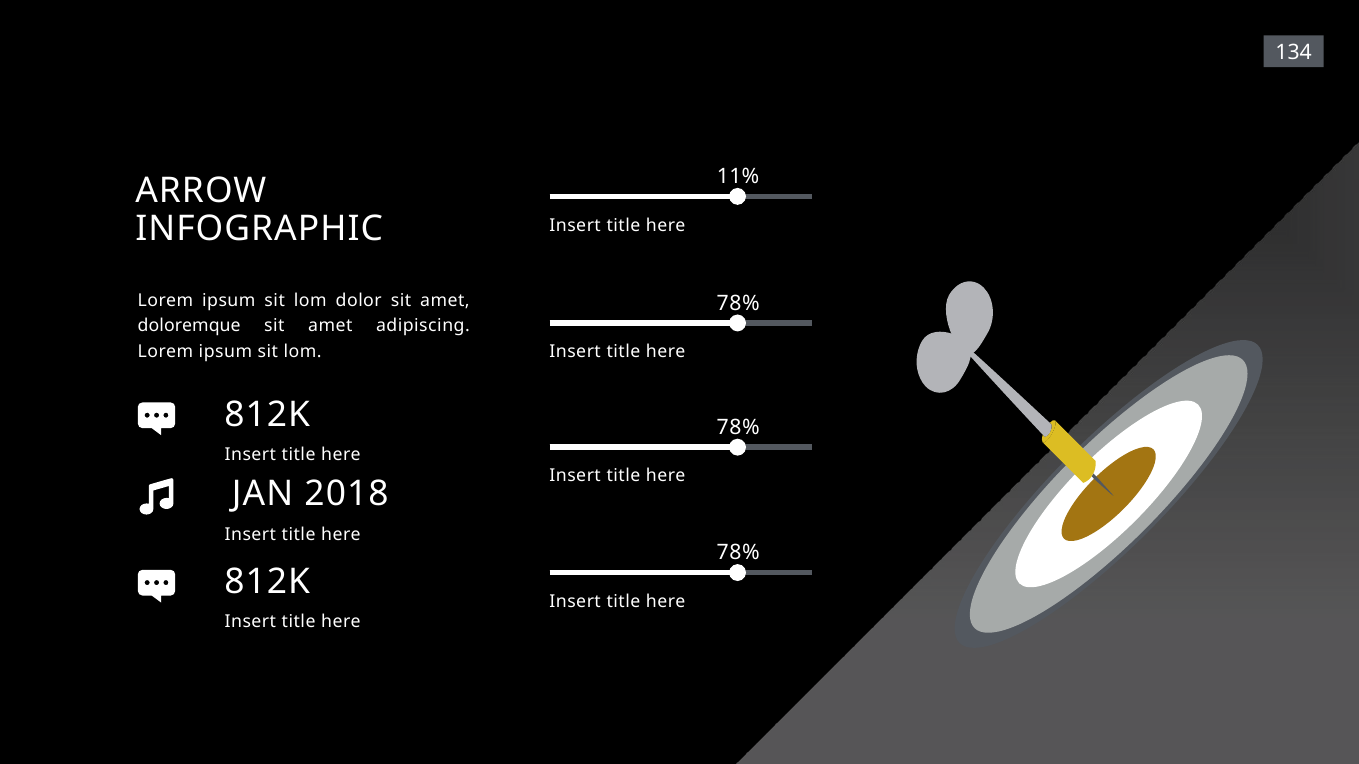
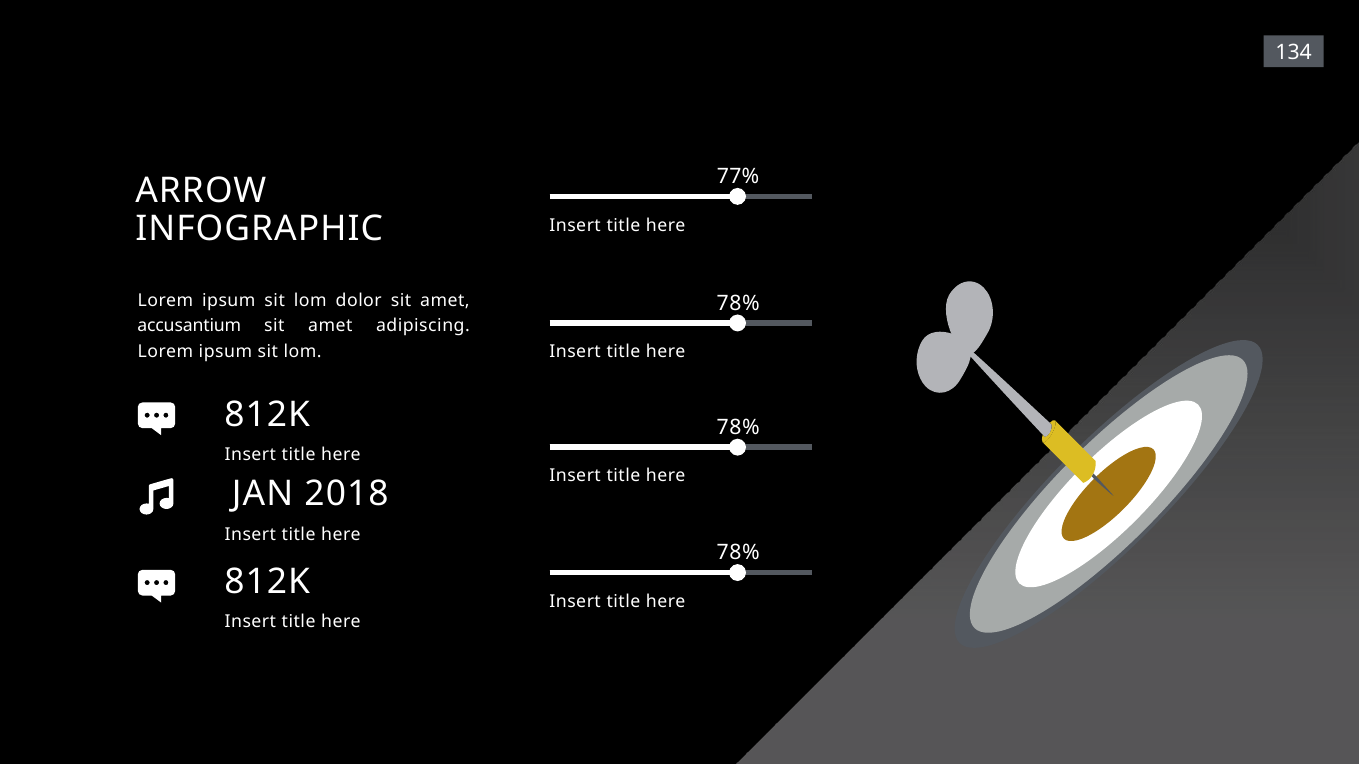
11%: 11% -> 77% (738, 177)
doloremque: doloremque -> accusantium (189, 326)
